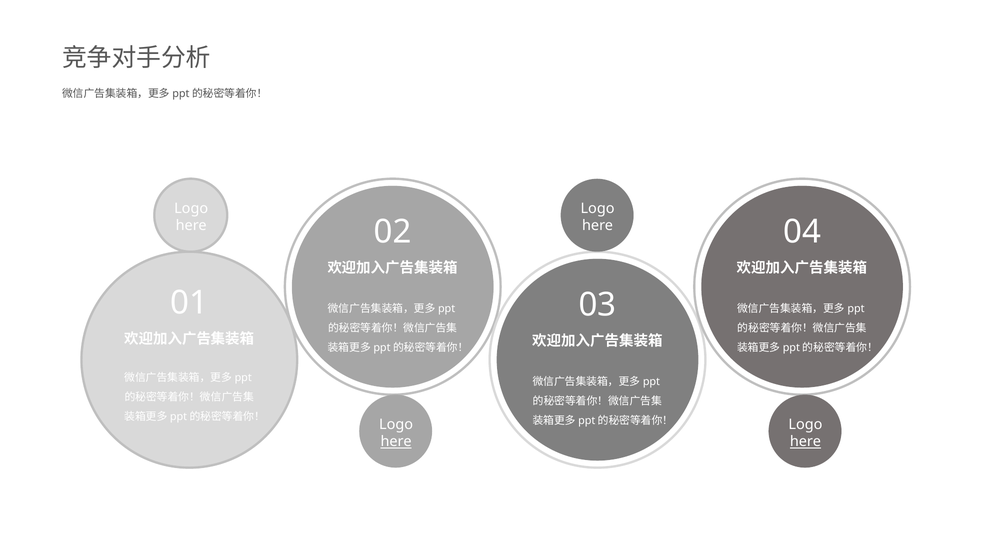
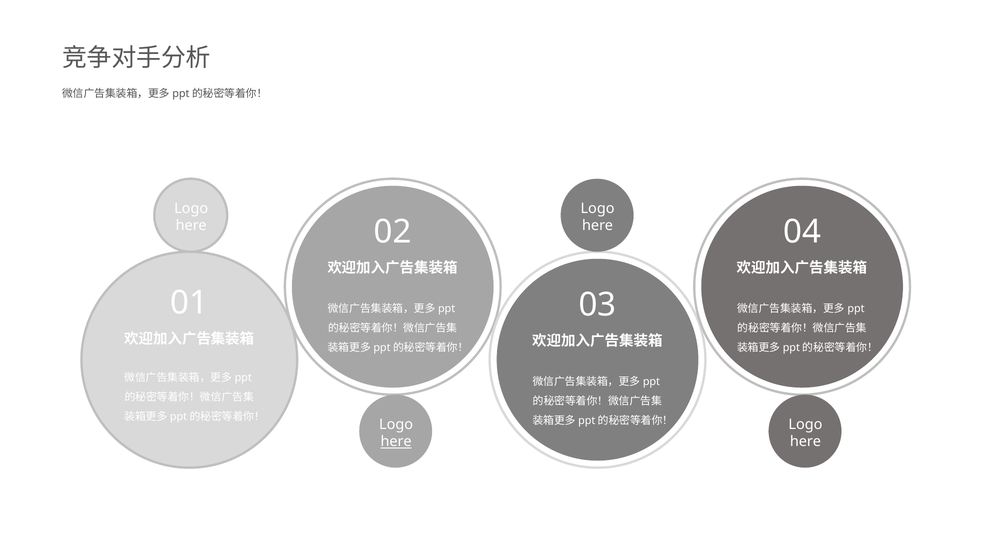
here underline: present -> none (805, 441)
